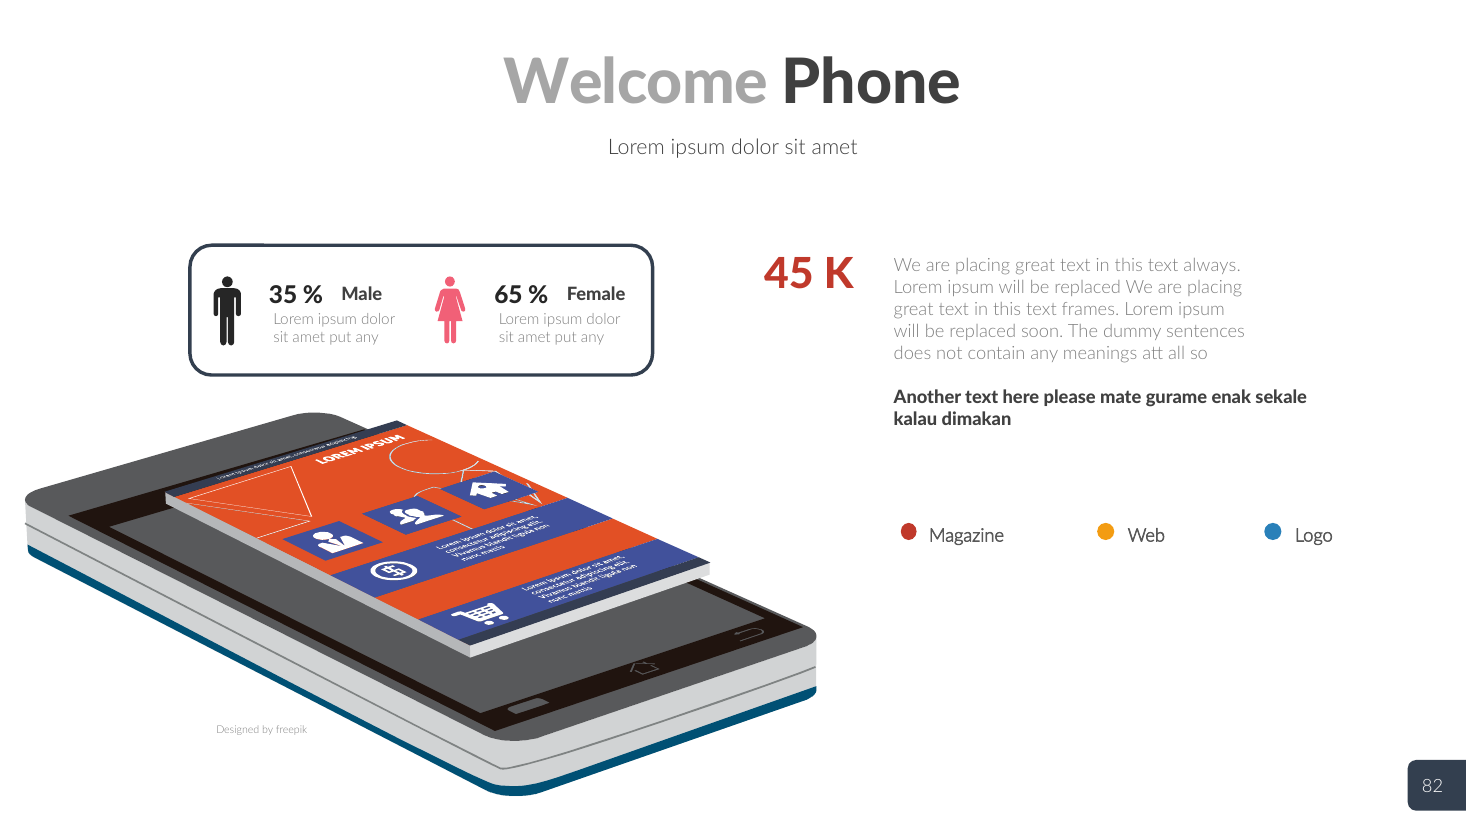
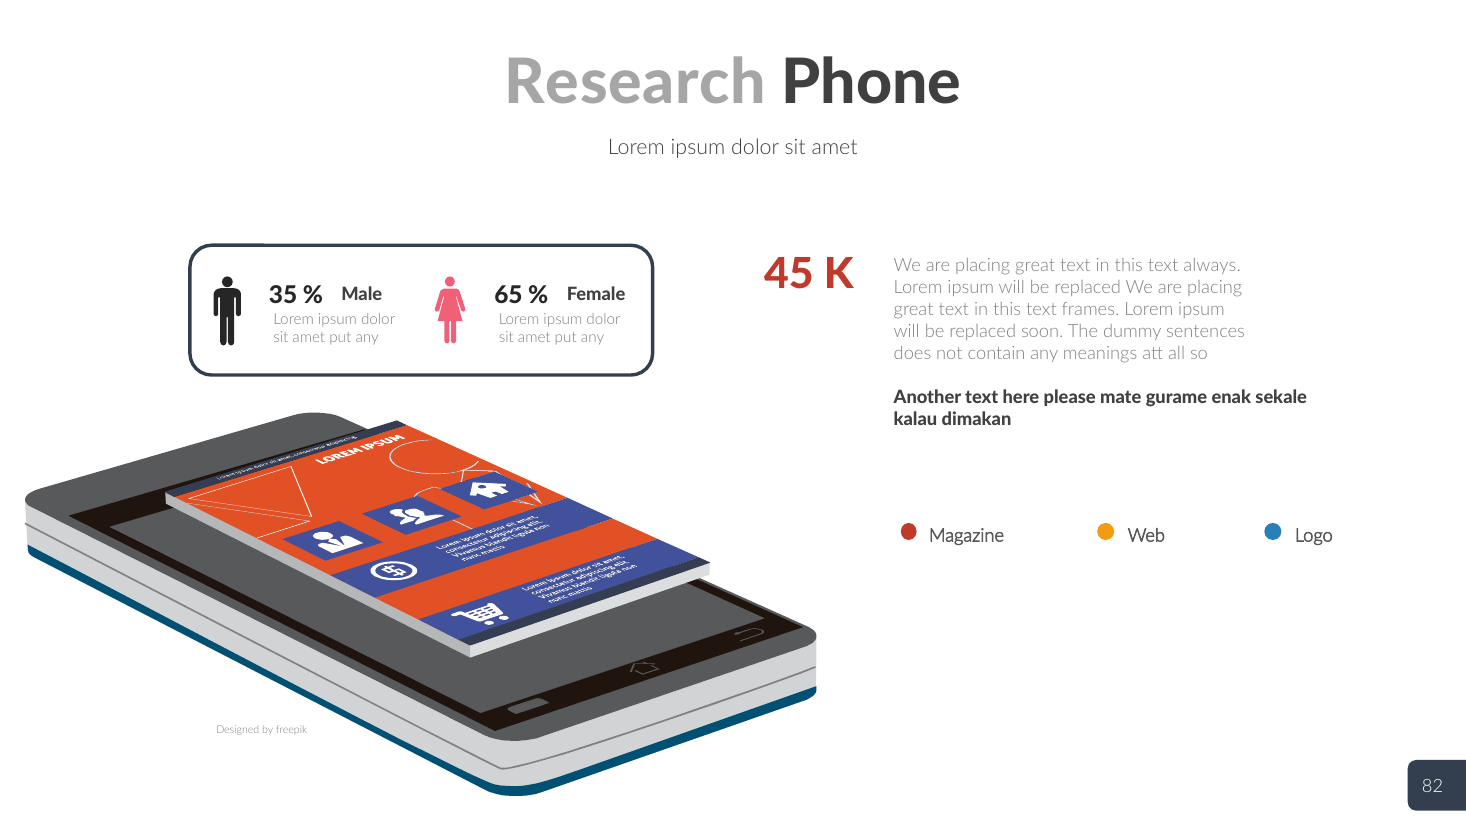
Welcome: Welcome -> Research (635, 83)
